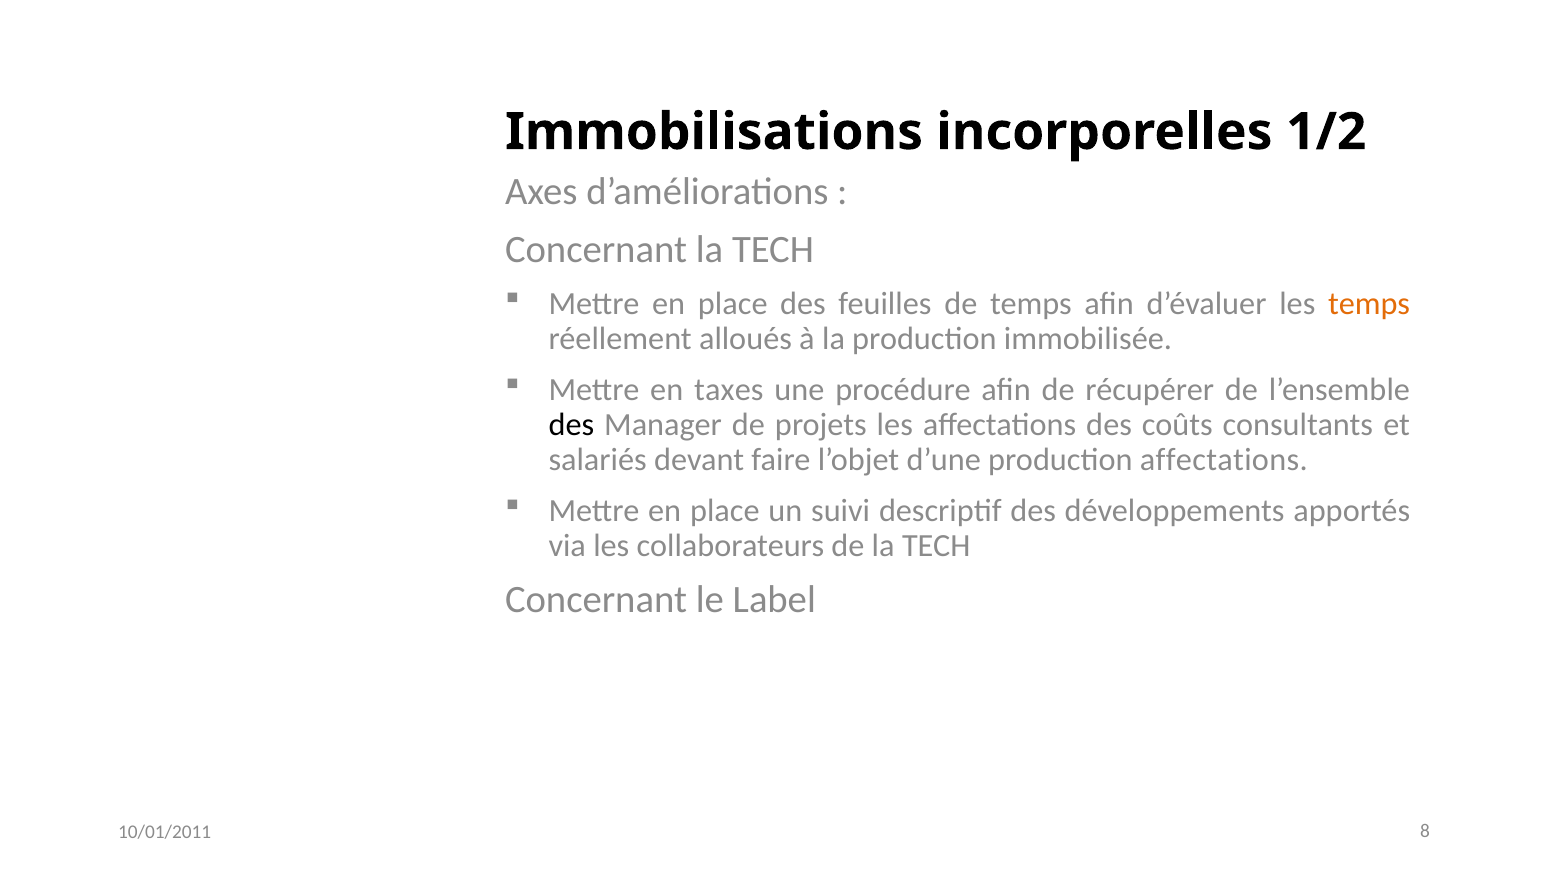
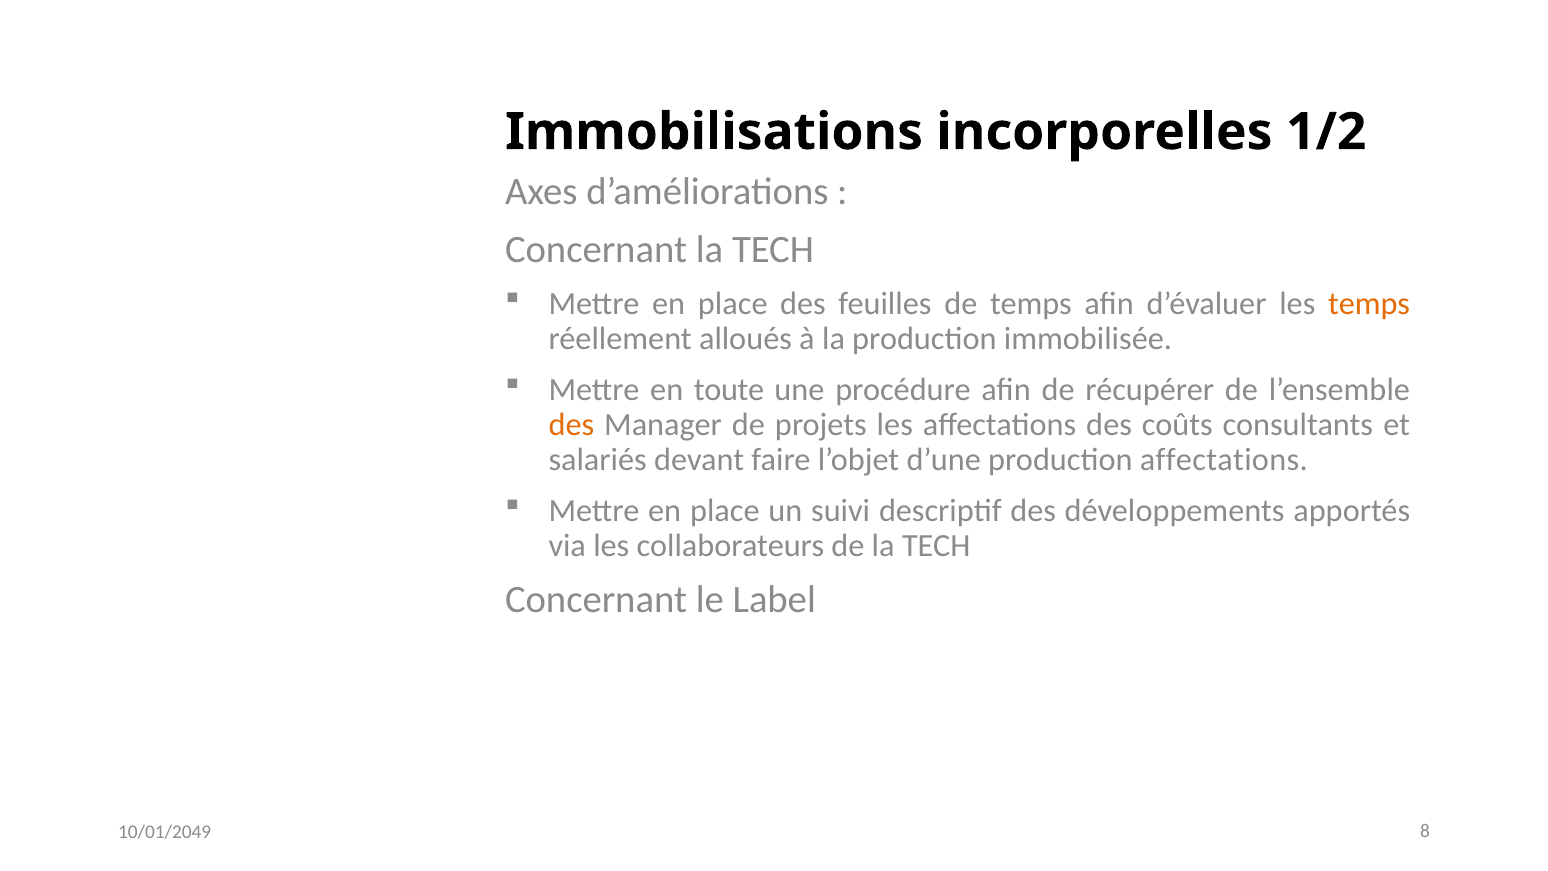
taxes: taxes -> toute (729, 390)
des colour: black -> orange (571, 425)
10/01/2011: 10/01/2011 -> 10/01/2049 (165, 832)
